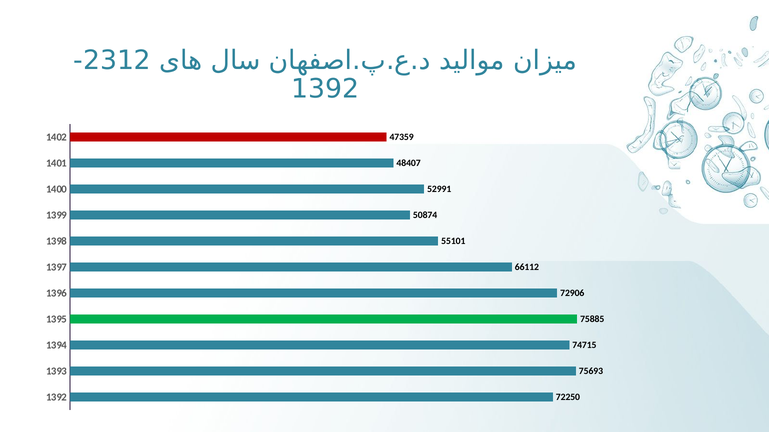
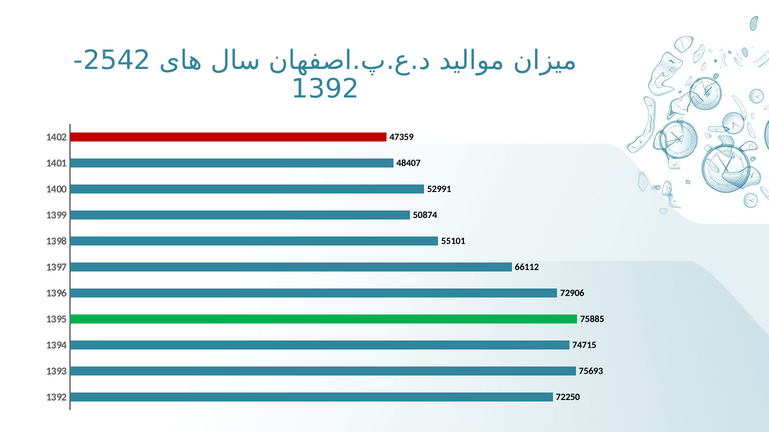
2312: 2312 -> 2542 (117, 60)
